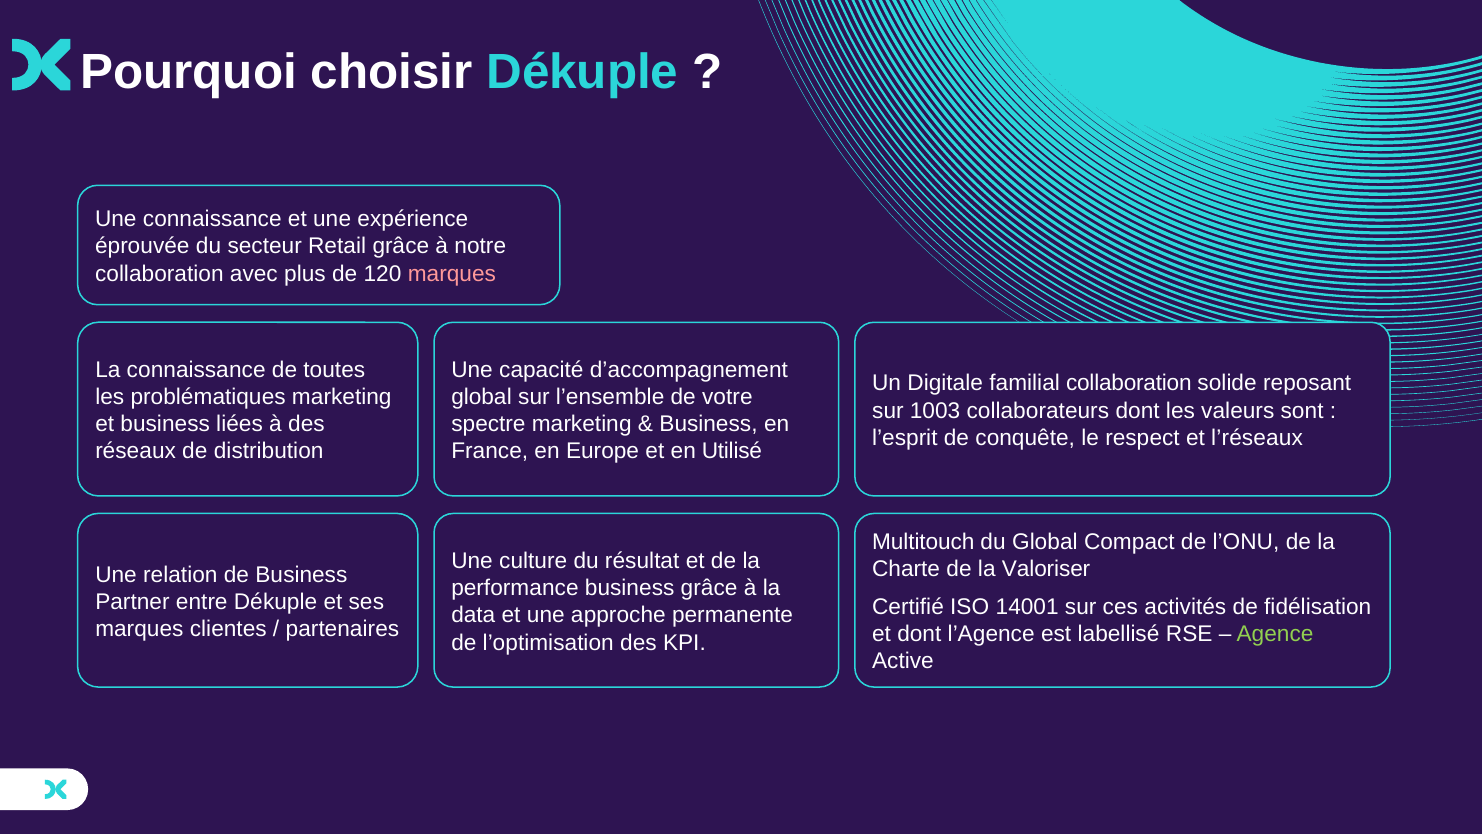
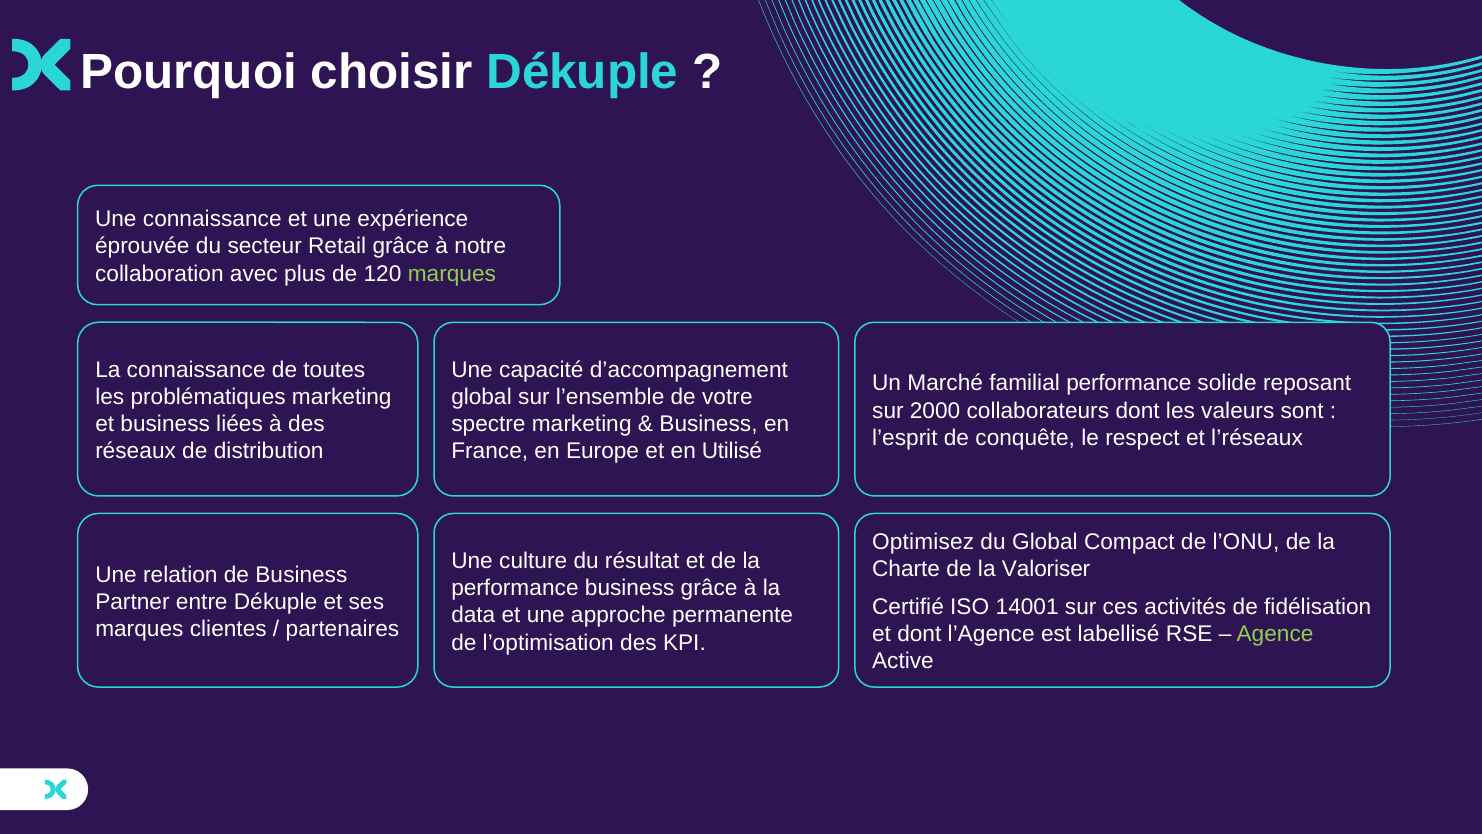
marques colour: pink -> light green (452, 274)
Digitale: Digitale -> Marché (945, 383)
familial collaboration: collaboration -> performance (1129, 383)
1003: 1003 -> 2000 (935, 410)
Multitouch: Multitouch -> Optimisez (923, 542)
